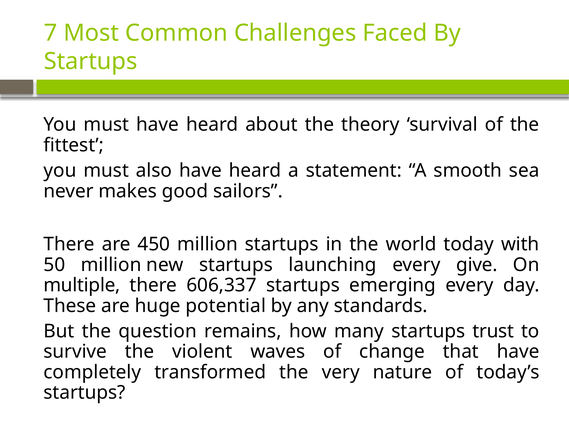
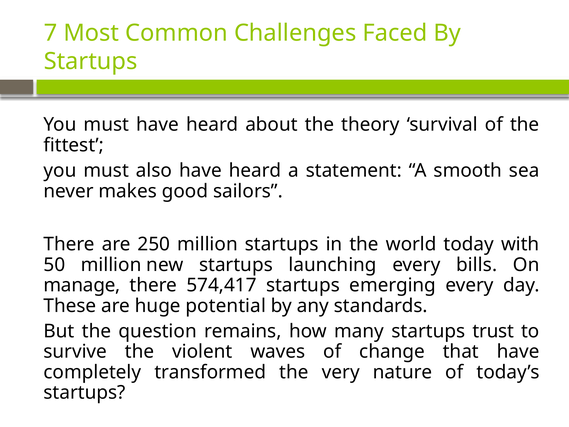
450: 450 -> 250 (154, 244)
give: give -> bills (477, 265)
multiple: multiple -> manage (82, 285)
606,337: 606,337 -> 574,417 (222, 285)
